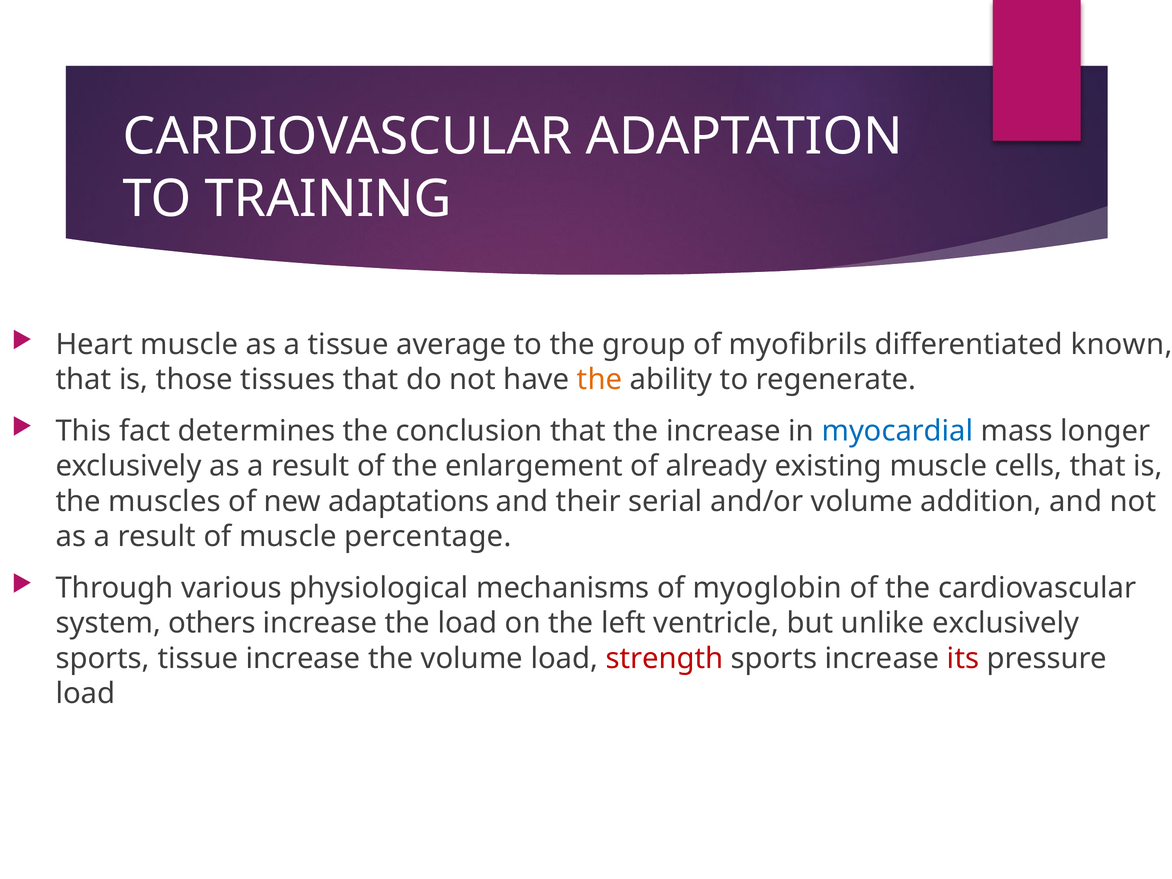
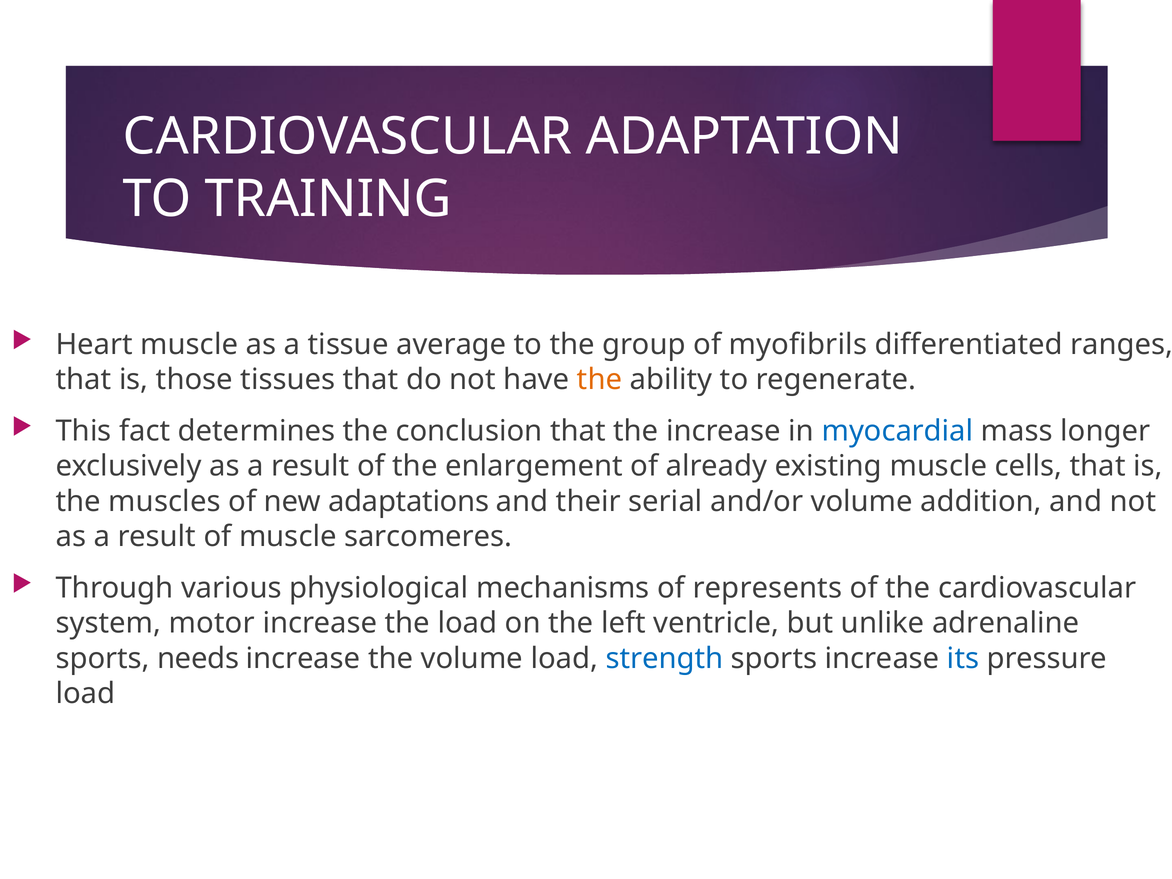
known: known -> ranges (1122, 345)
percentage: percentage -> sarcomeres (428, 537)
myoglobin: myoglobin -> represents (767, 588)
others: others -> motor (212, 623)
unlike exclusively: exclusively -> adrenaline (1006, 623)
sports tissue: tissue -> needs (198, 658)
strength colour: red -> blue (664, 658)
its colour: red -> blue (963, 658)
